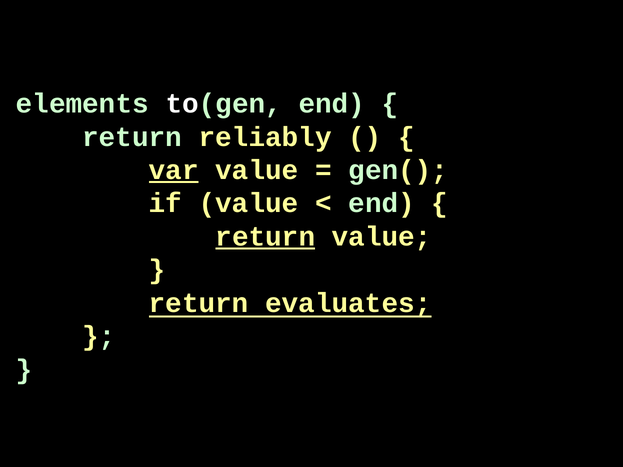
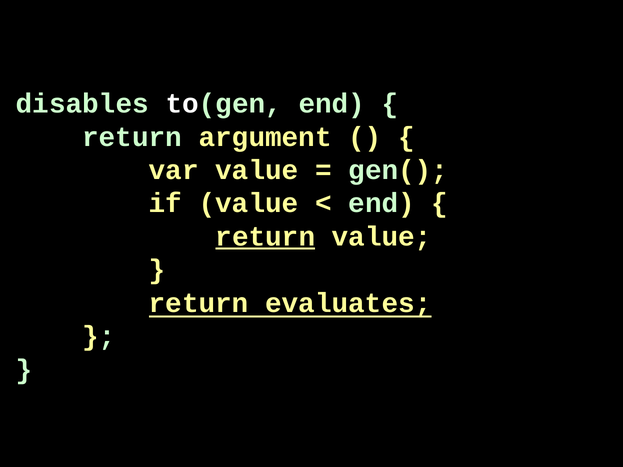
elements: elements -> disables (82, 104)
reliably: reliably -> argument (265, 137)
var underline: present -> none (174, 170)
